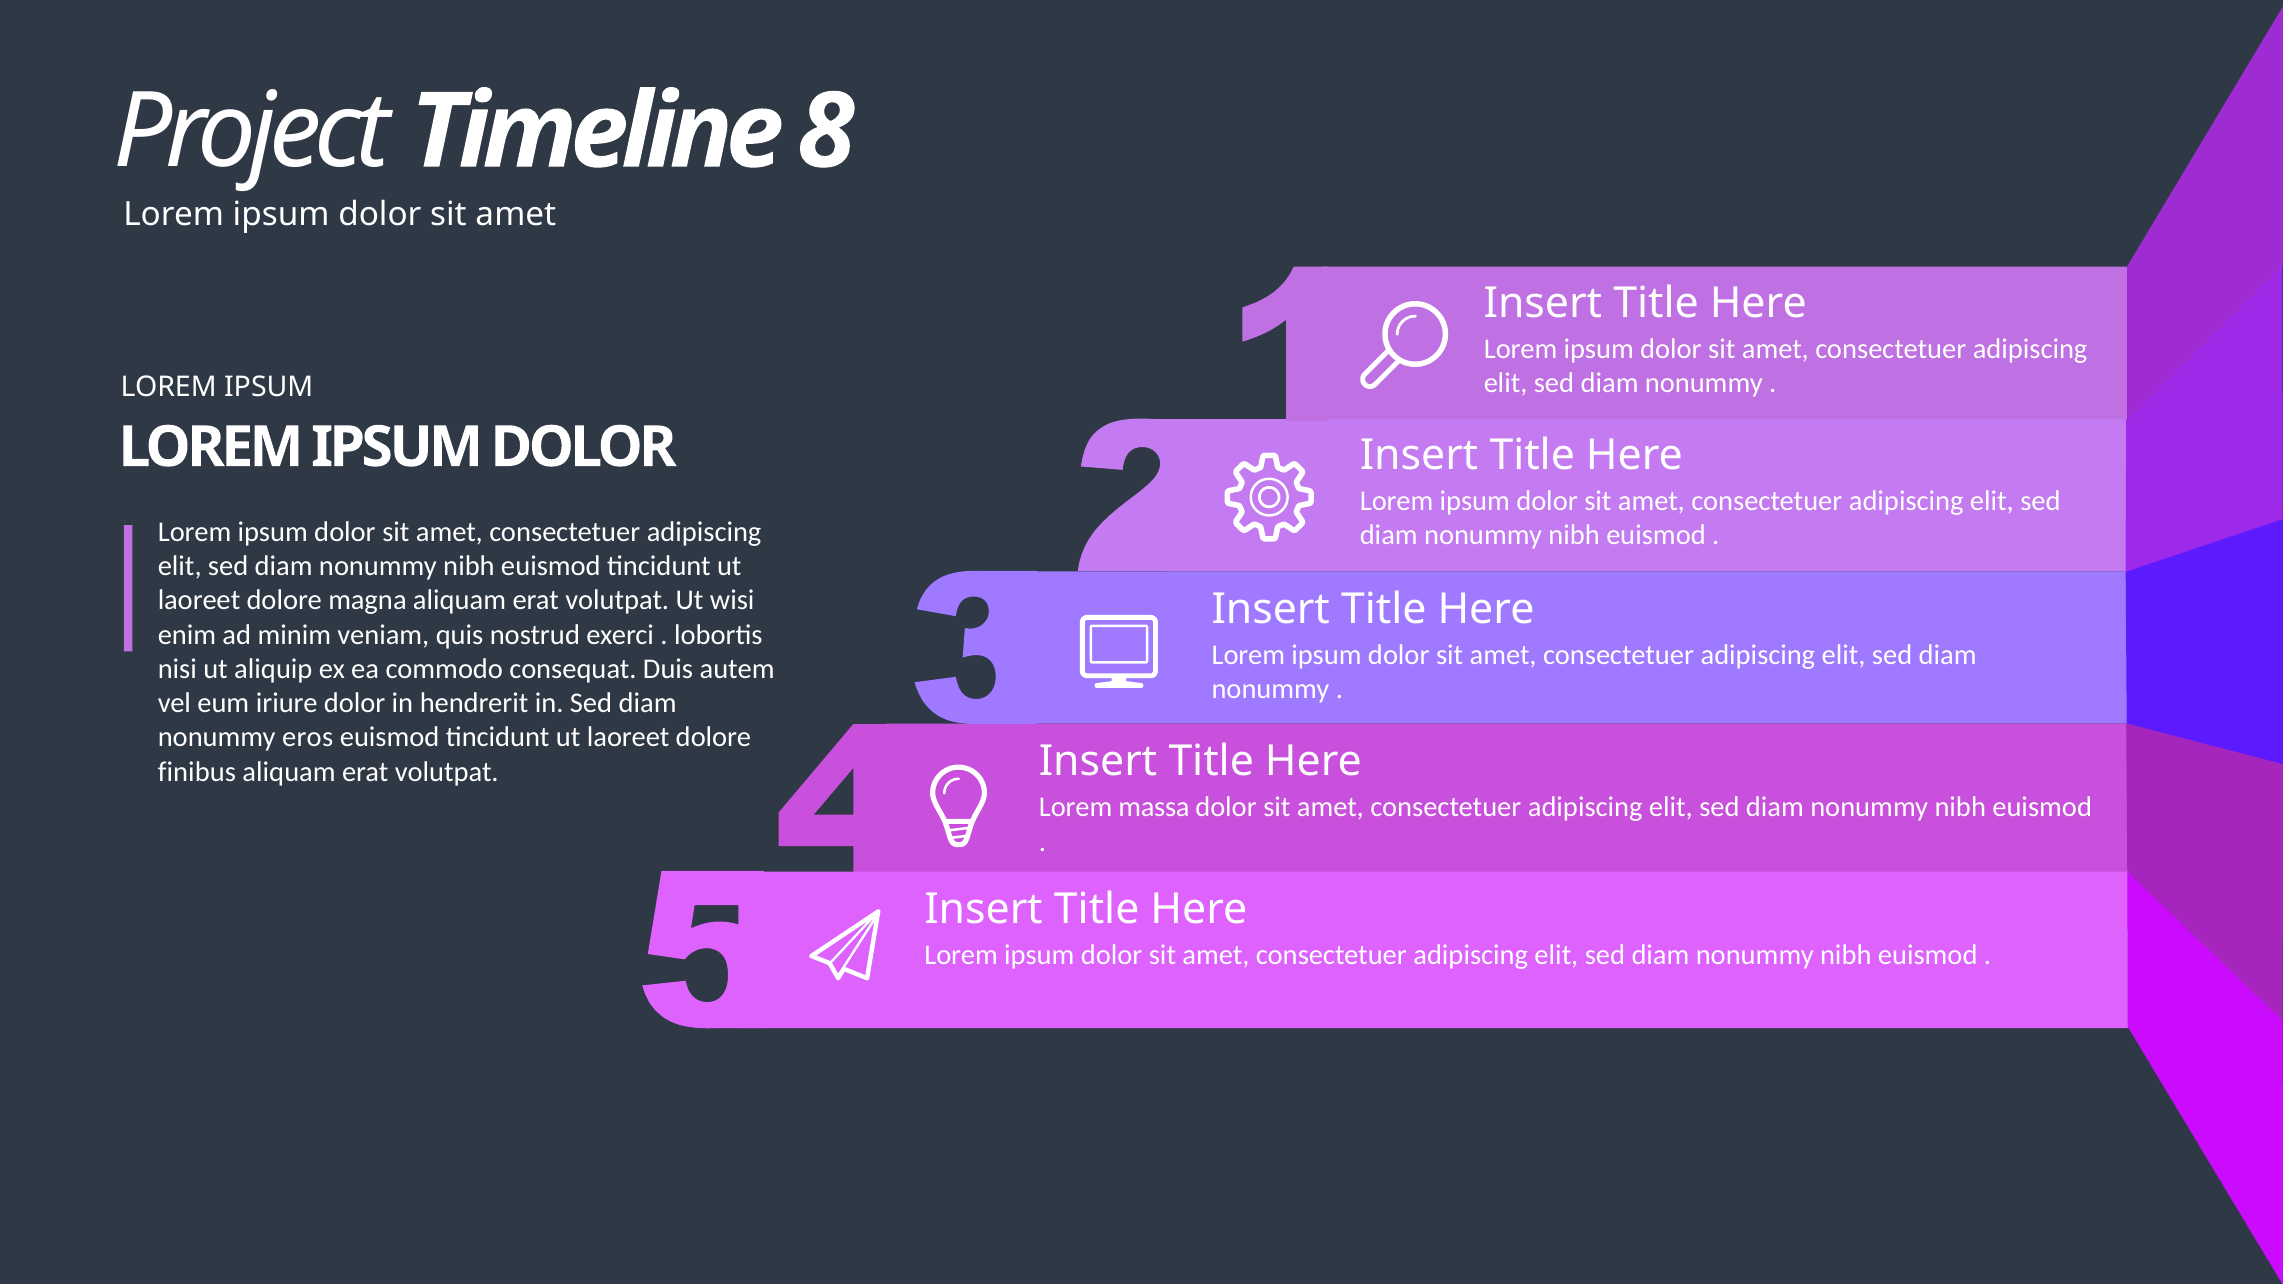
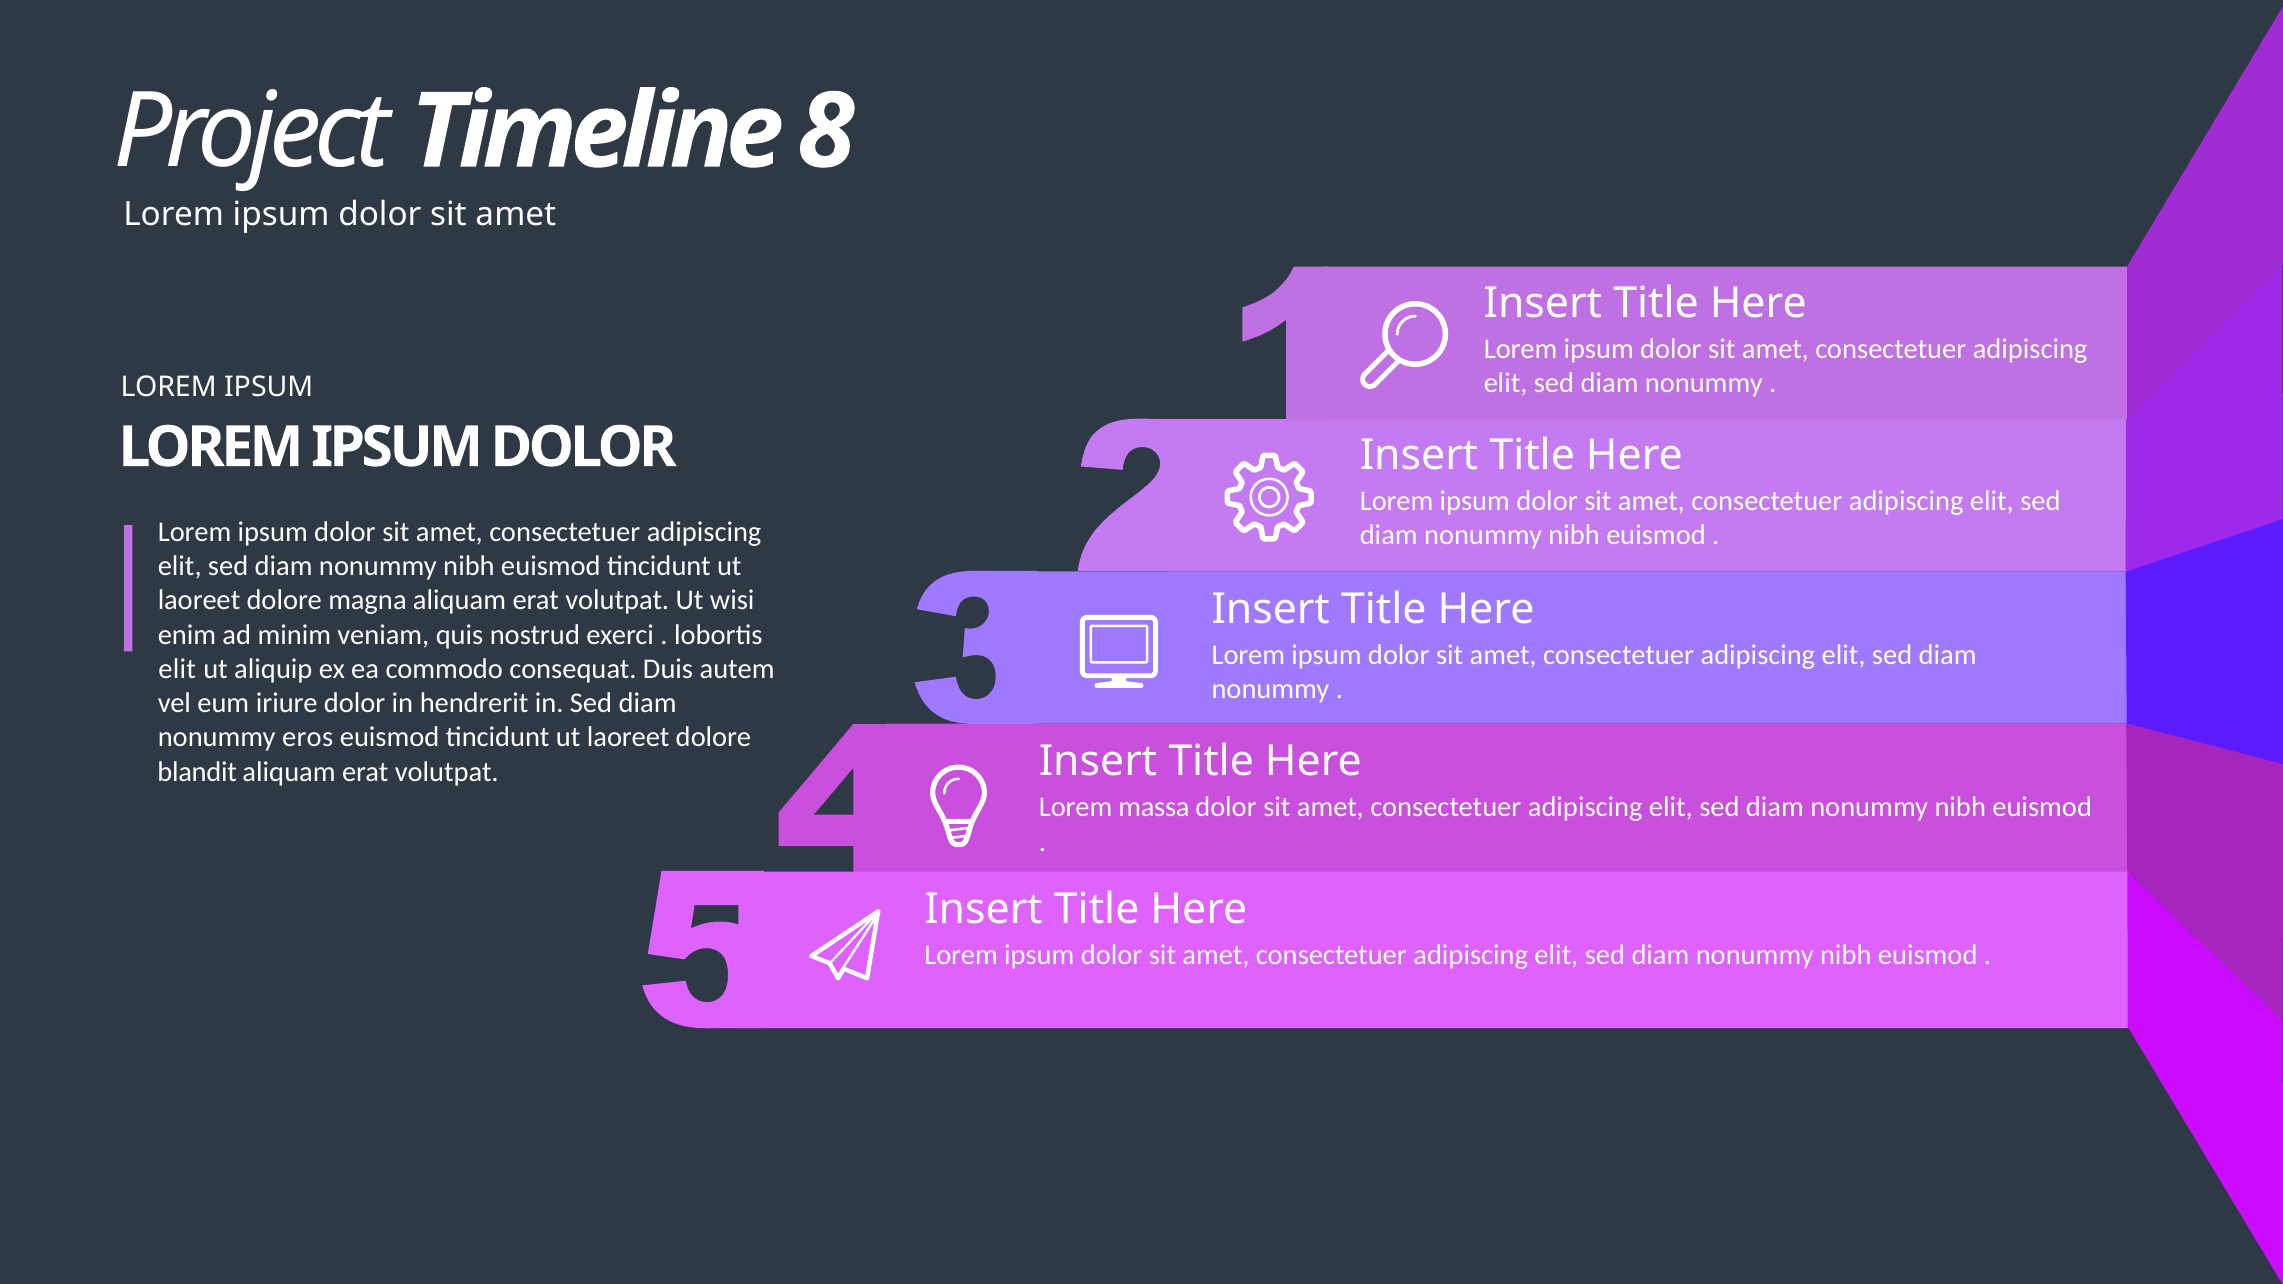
nisi: nisi -> elit (177, 669)
finibus: finibus -> blandit (197, 772)
